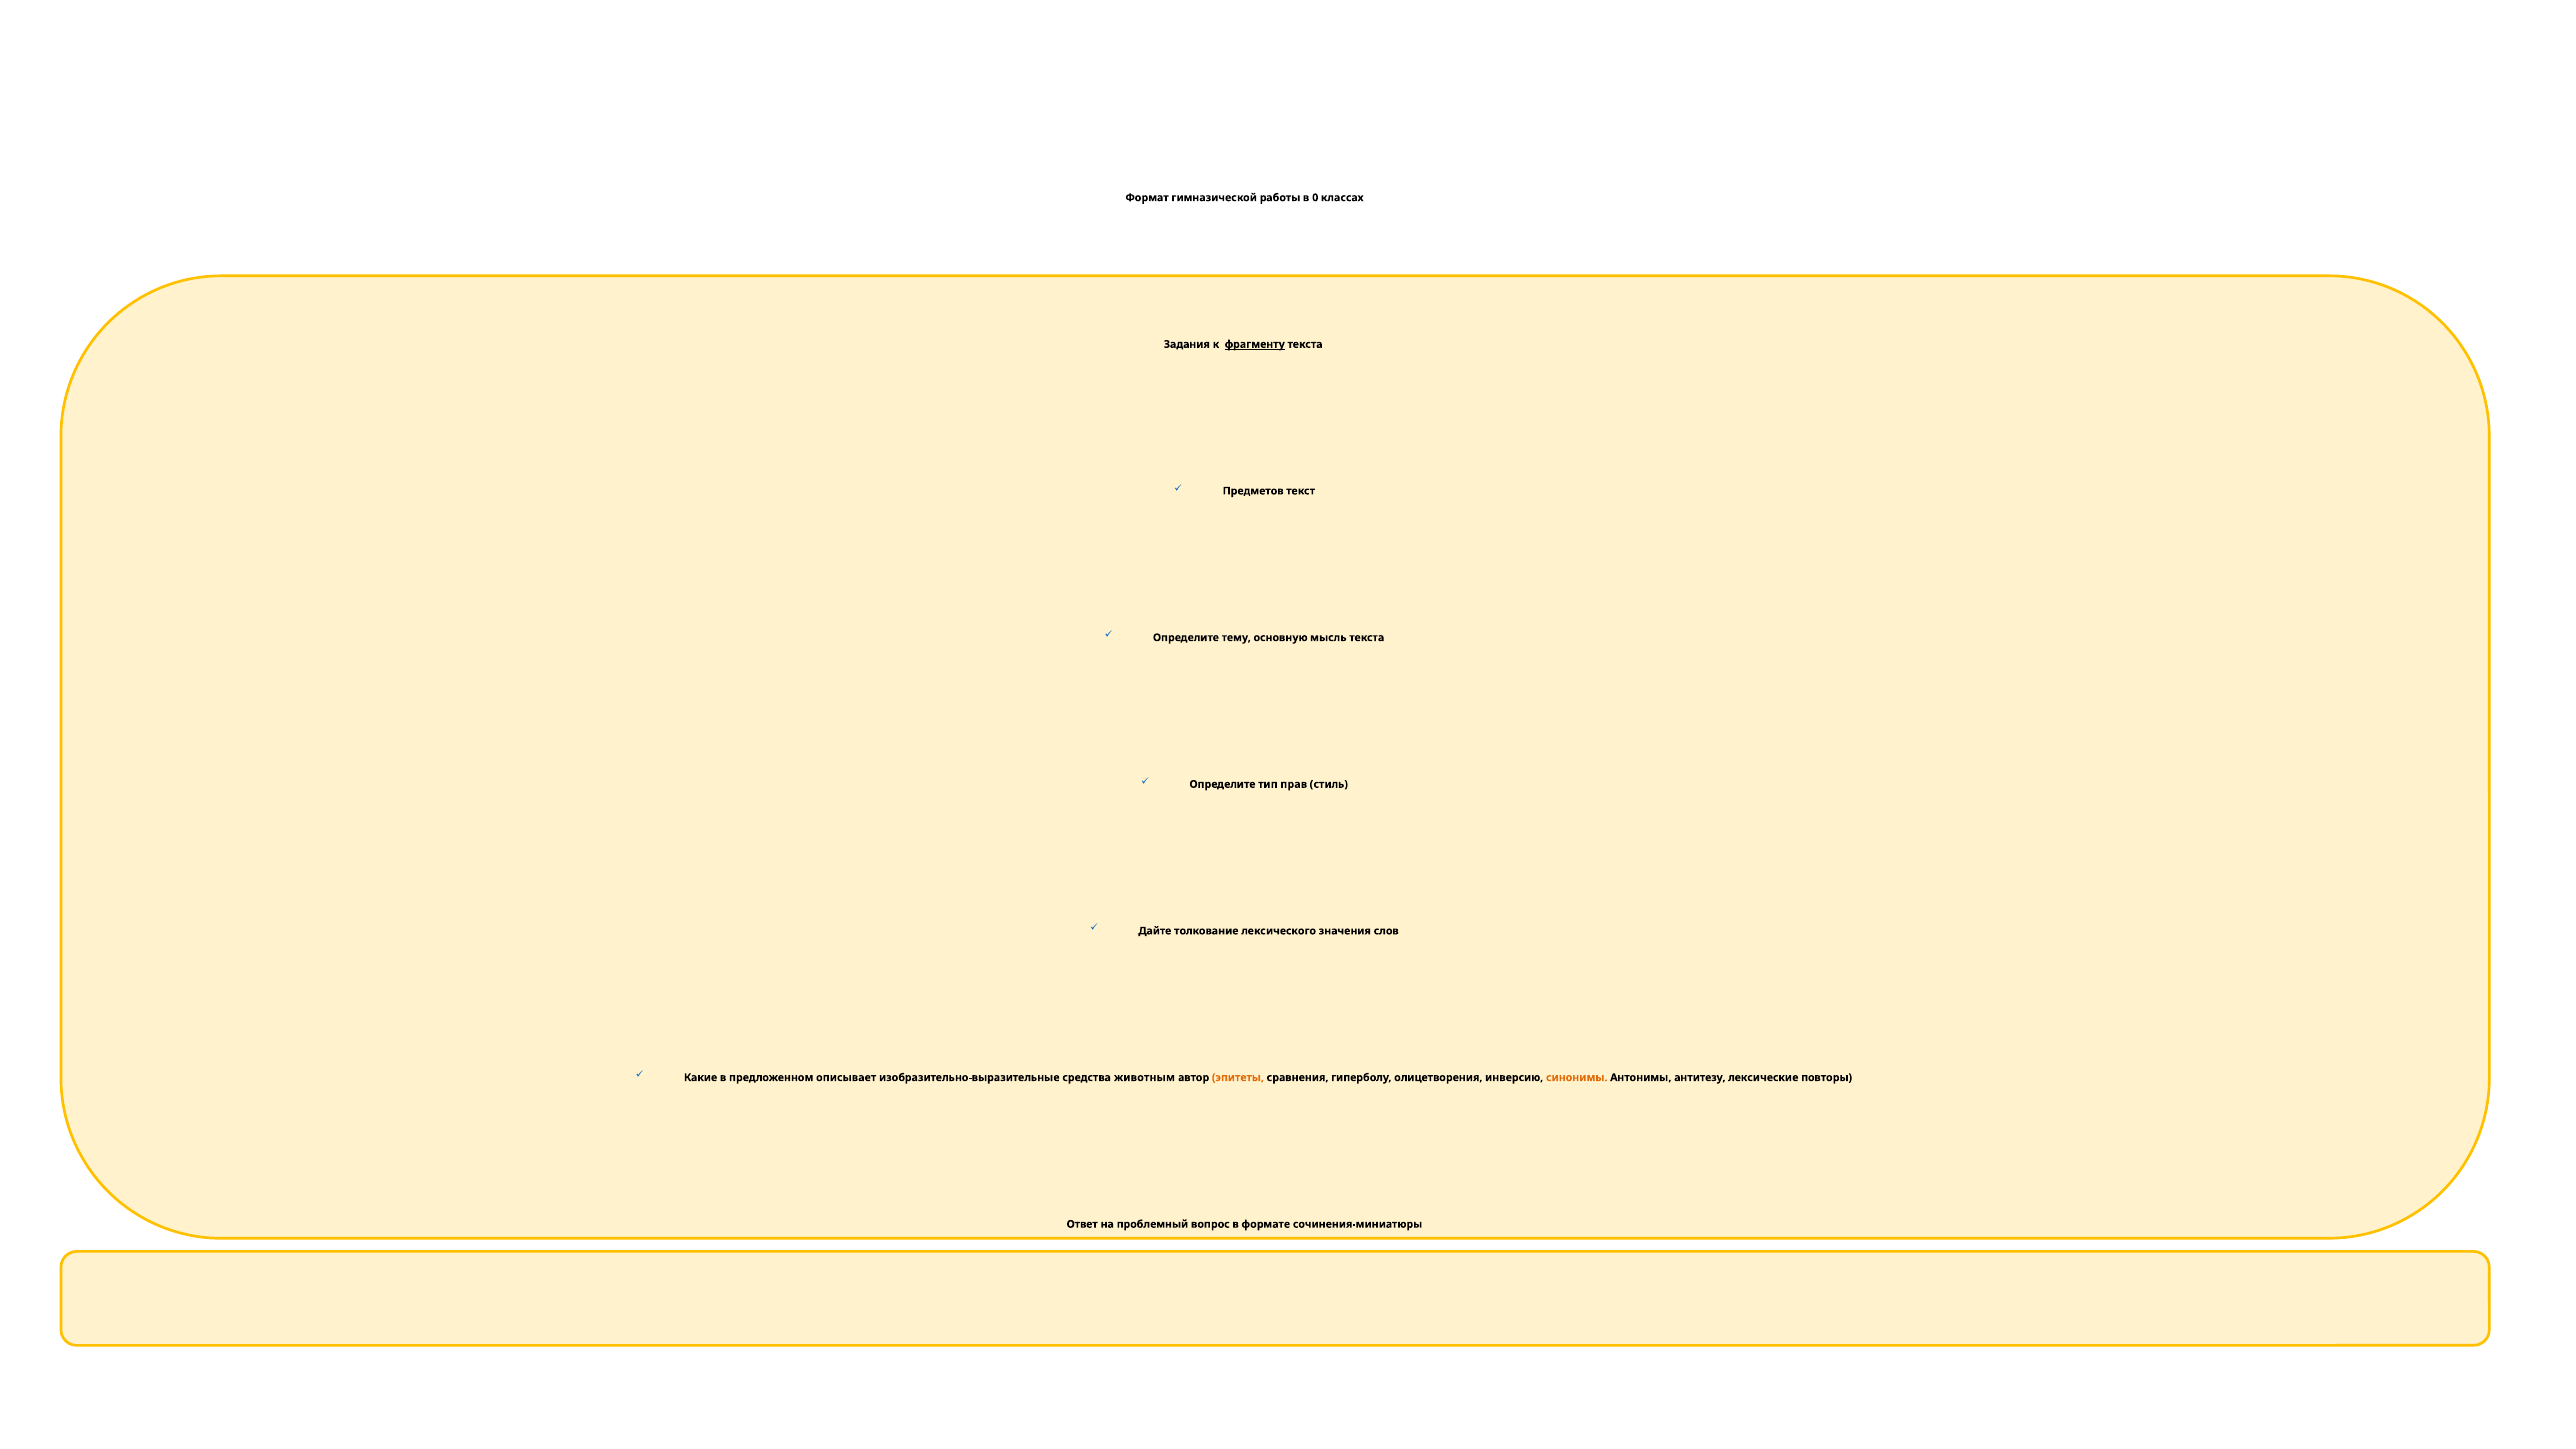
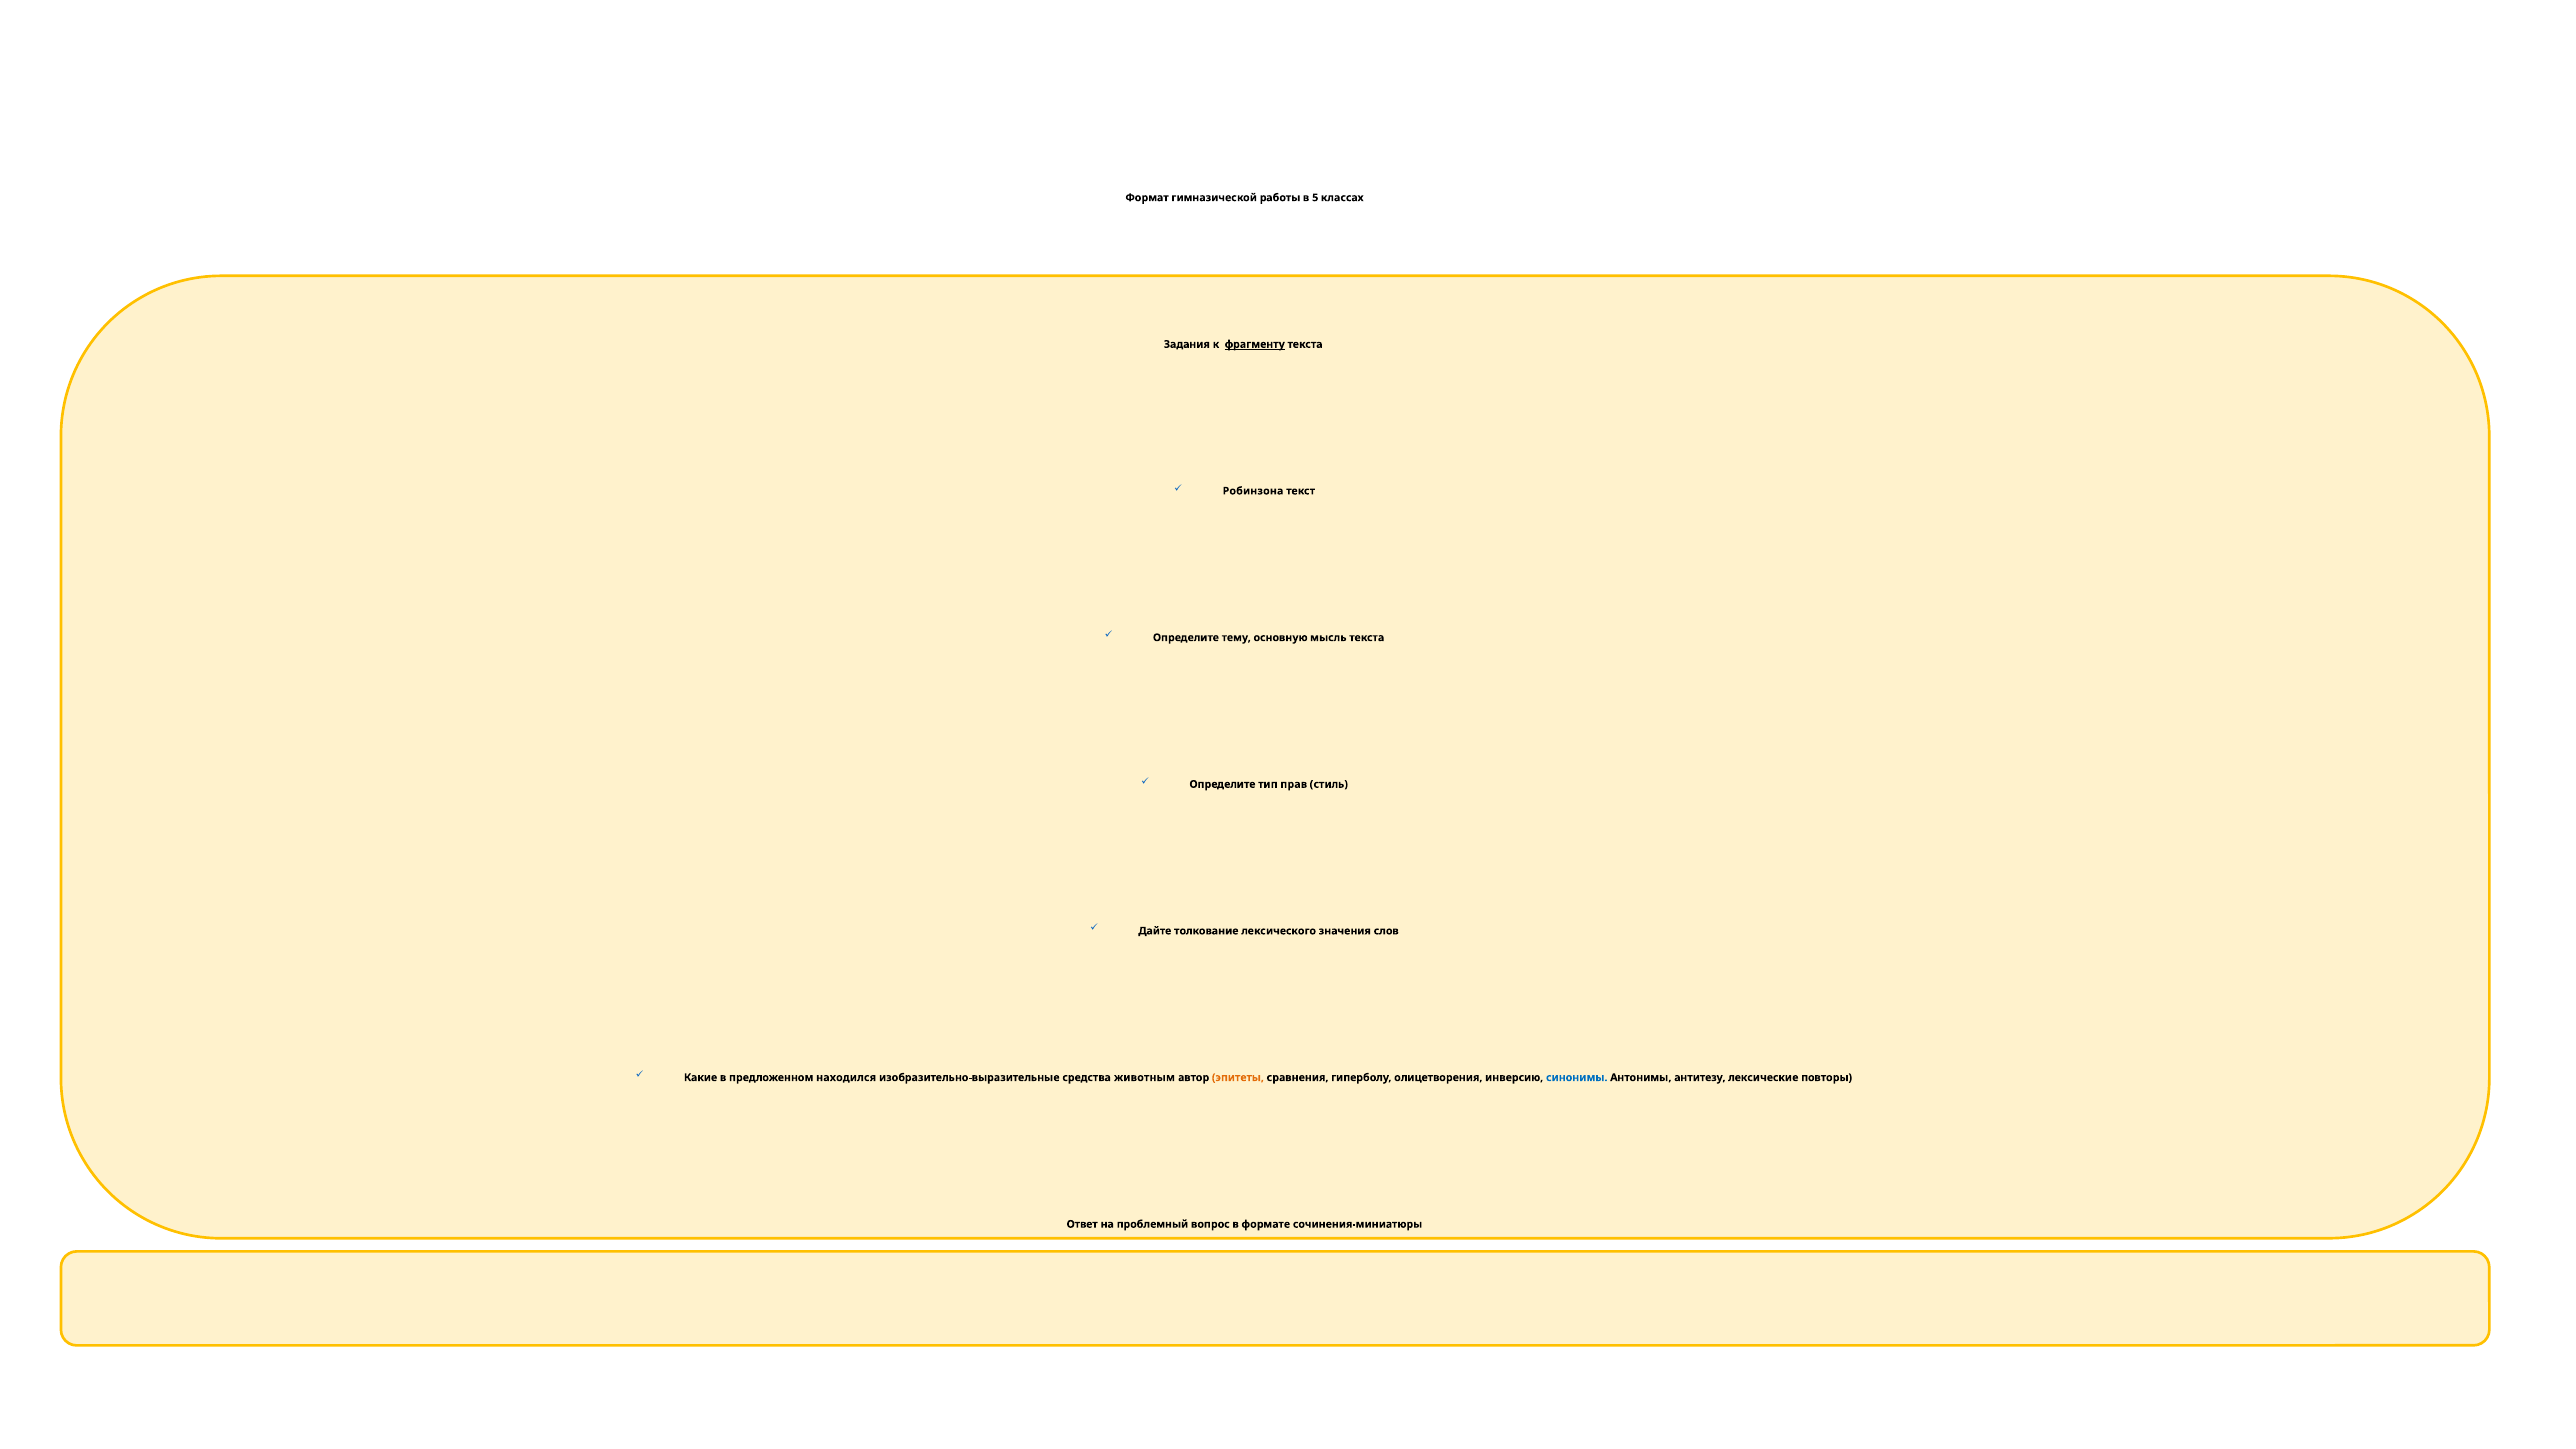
0: 0 -> 5 (1315, 198)
Предметов: Предметов -> Робинзона (1253, 491)
описывает: описывает -> находился (846, 1078)
синонимы colour: orange -> blue (1577, 1078)
